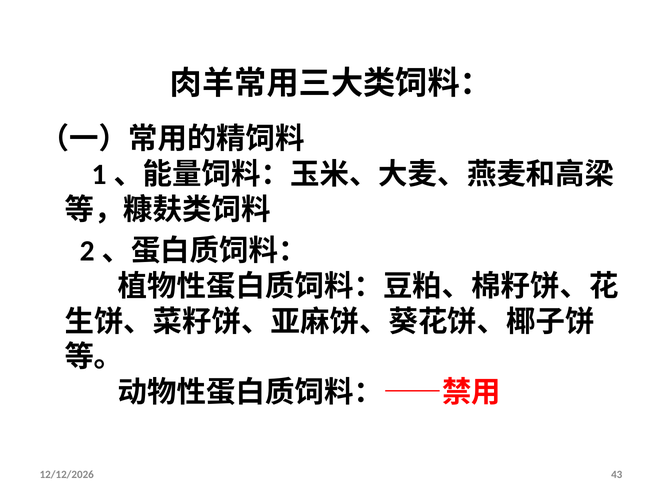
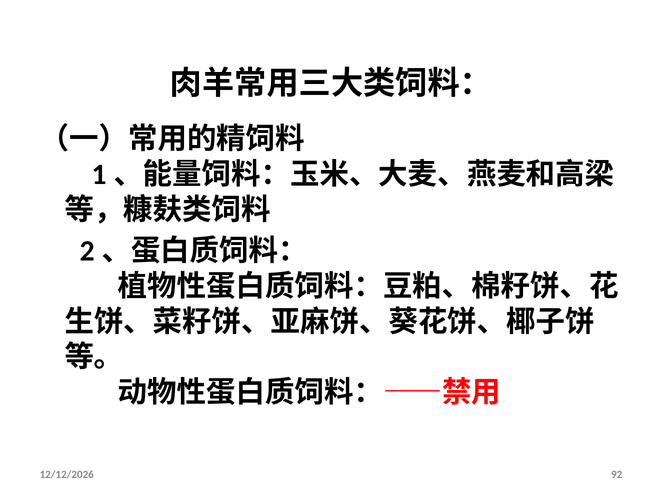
43: 43 -> 92 (617, 474)
